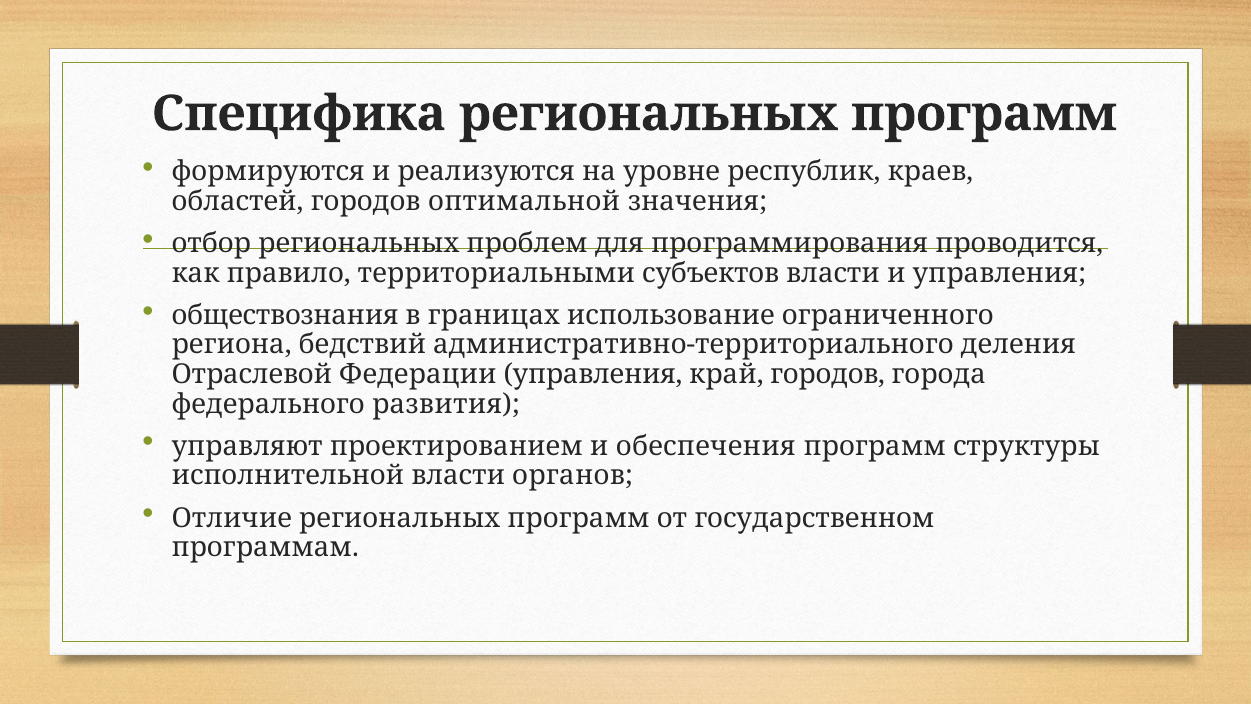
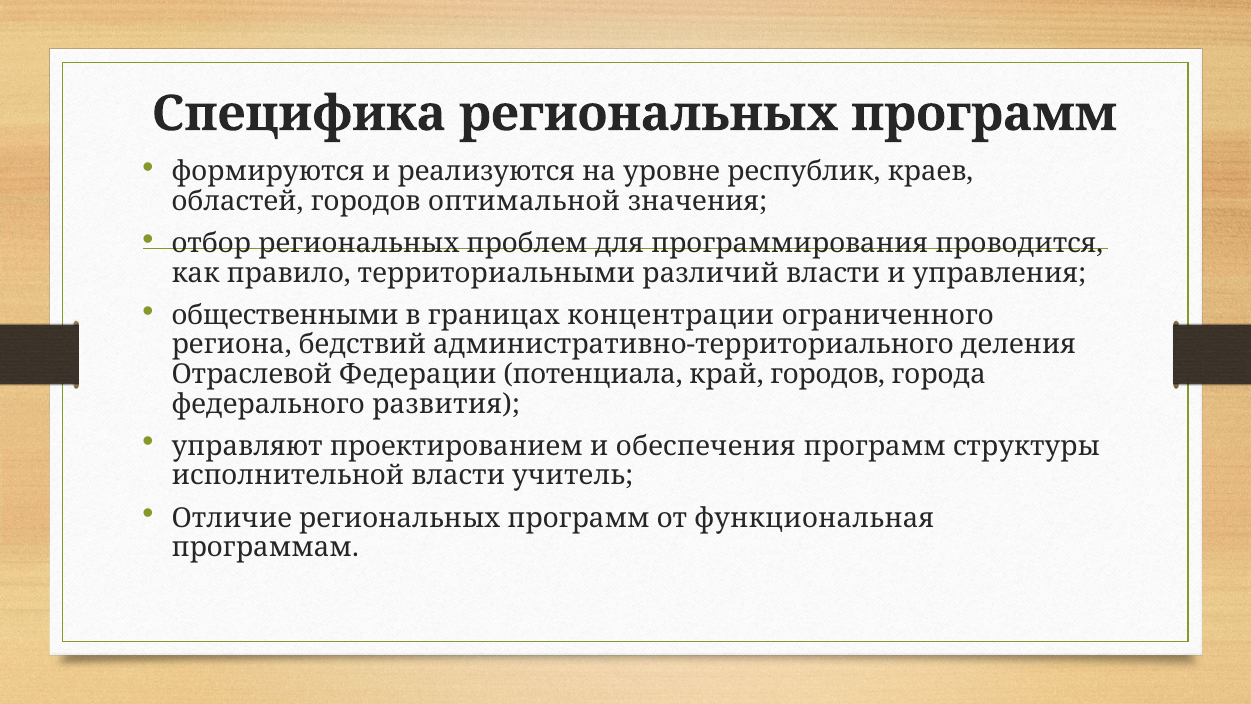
субъектов: субъектов -> различий (711, 273)
обществознания: обществознания -> общественными (285, 315)
использование: использование -> концентрации (671, 315)
Федерации управления: управления -> потенциала (593, 374)
органов: органов -> учитель (573, 476)
государственном: государственном -> функциональная (814, 518)
